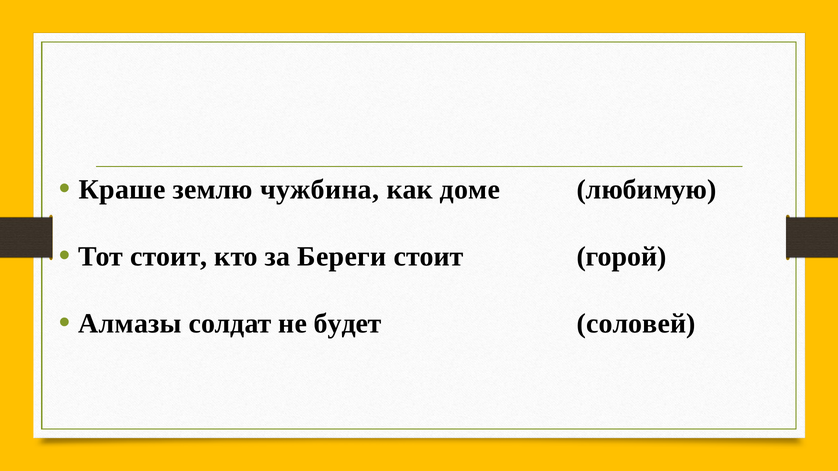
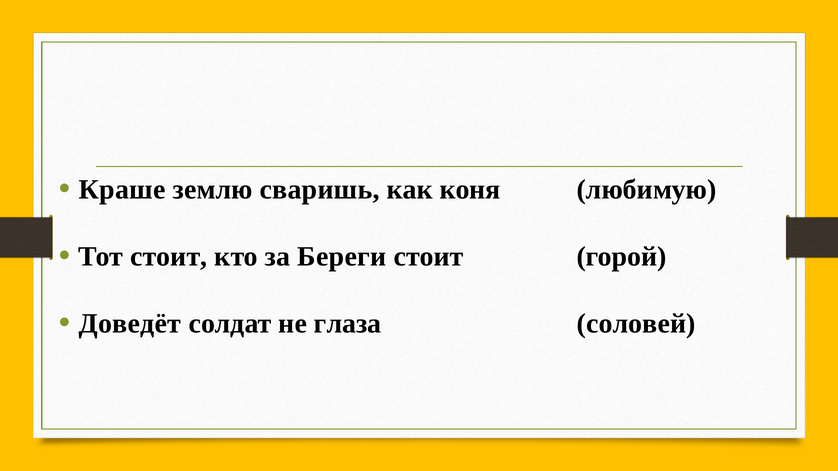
чужбина: чужбина -> сваришь (320, 190)
доме: доме -> коня (470, 190)
Алмазы: Алмазы -> Доведёт (130, 324)
будет: будет -> глаза (348, 324)
